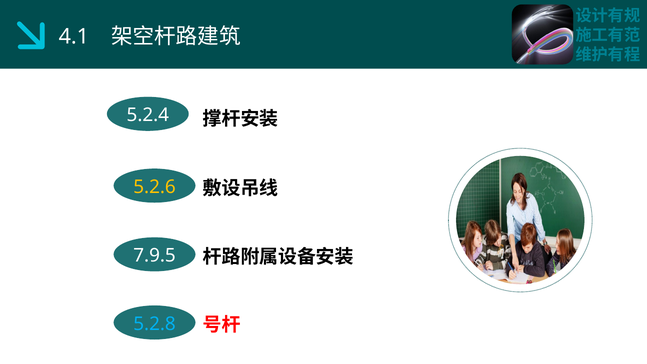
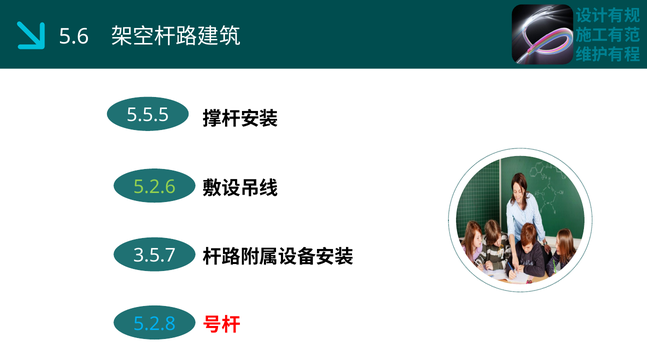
4.1: 4.1 -> 5.6 (74, 37)
5.2.4: 5.2.4 -> 5.5.5 (148, 115)
5.2.6 colour: yellow -> light green (155, 187)
7.9.5: 7.9.5 -> 3.5.7 (155, 256)
